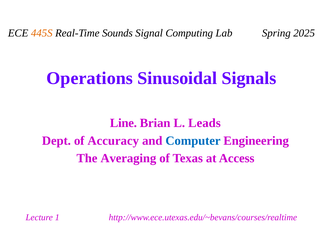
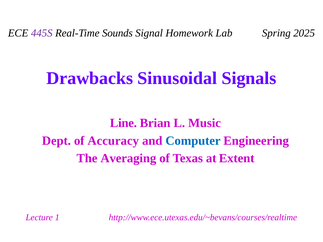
445S colour: orange -> purple (42, 33)
Computing: Computing -> Homework (189, 33)
Operations: Operations -> Drawbacks (90, 78)
Leads: Leads -> Music (205, 123)
Access: Access -> Extent (237, 158)
